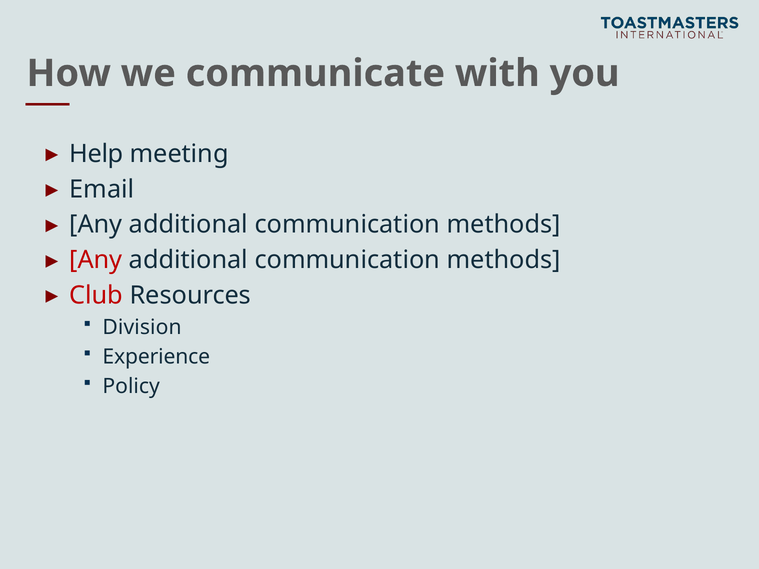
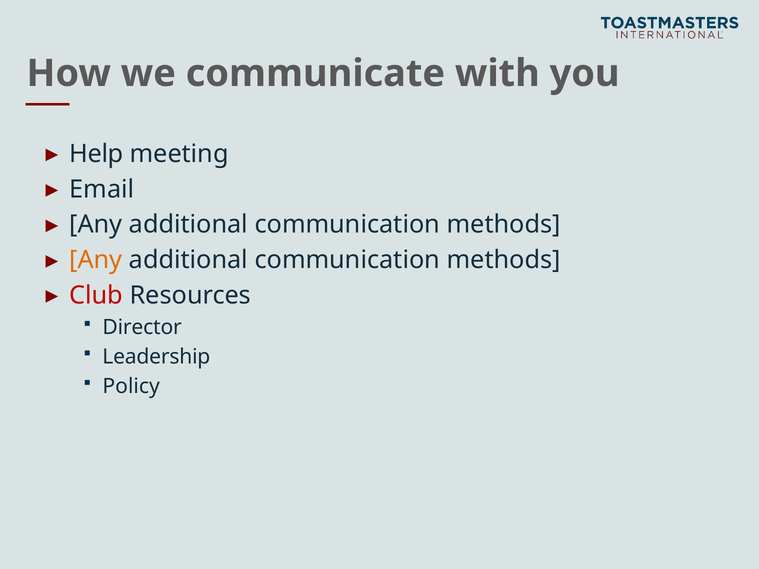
Any colour: red -> orange (96, 260)
Division: Division -> Director (142, 327)
Experience: Experience -> Leadership (156, 357)
